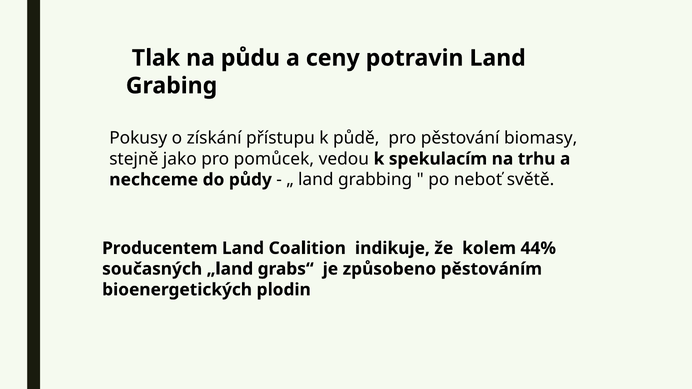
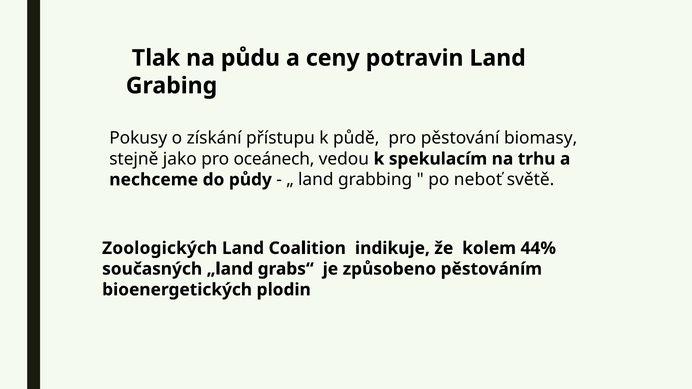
pomůcek: pomůcek -> oceánech (274, 159)
Producentem: Producentem -> Zoologických (160, 248)
